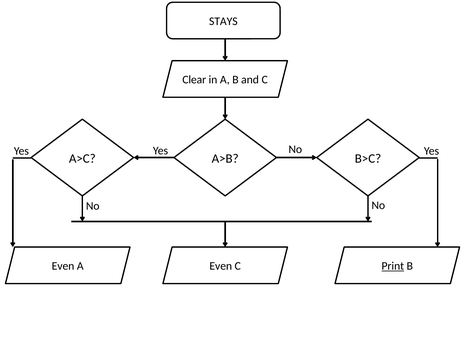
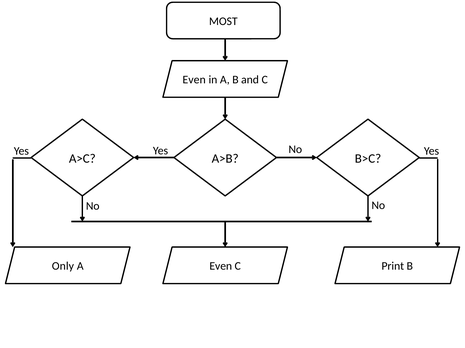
STAYS: STAYS -> MOST (223, 21)
Clear: Clear -> Even (194, 80)
Even: Even -> Only (63, 267)
Print underline: present -> none (393, 267)
